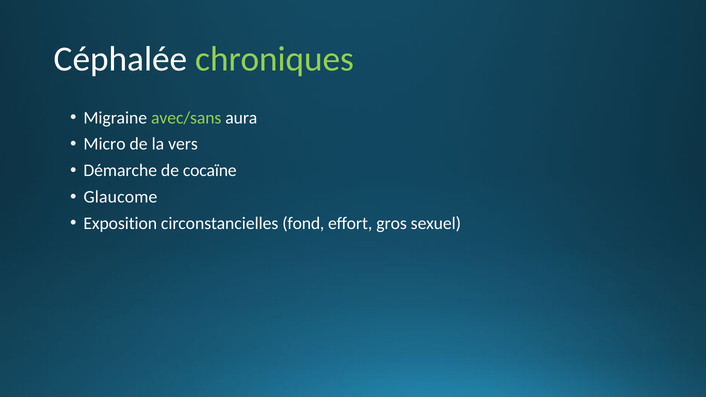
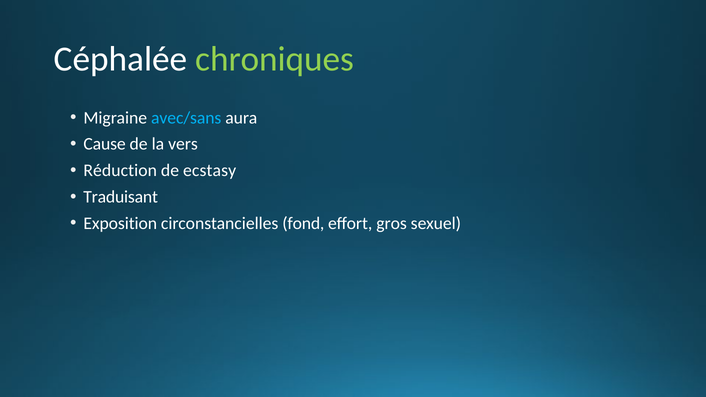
avec/sans colour: light green -> light blue (186, 118)
Micro: Micro -> Cause (105, 144)
Démarche: Démarche -> Réduction (120, 171)
cocaïne: cocaïne -> ecstasy (210, 171)
Glaucome: Glaucome -> Traduisant (121, 197)
